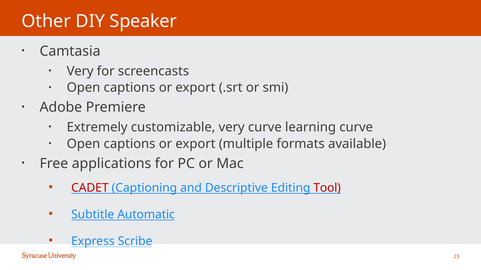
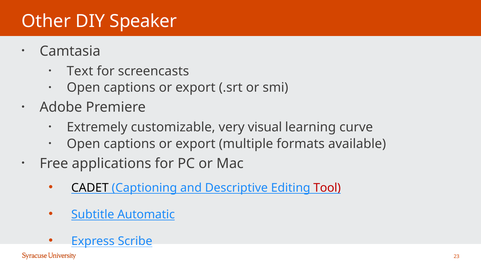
Very: Very -> Text (80, 71)
very curve: curve -> visual (265, 128)
CADET colour: red -> black (90, 188)
